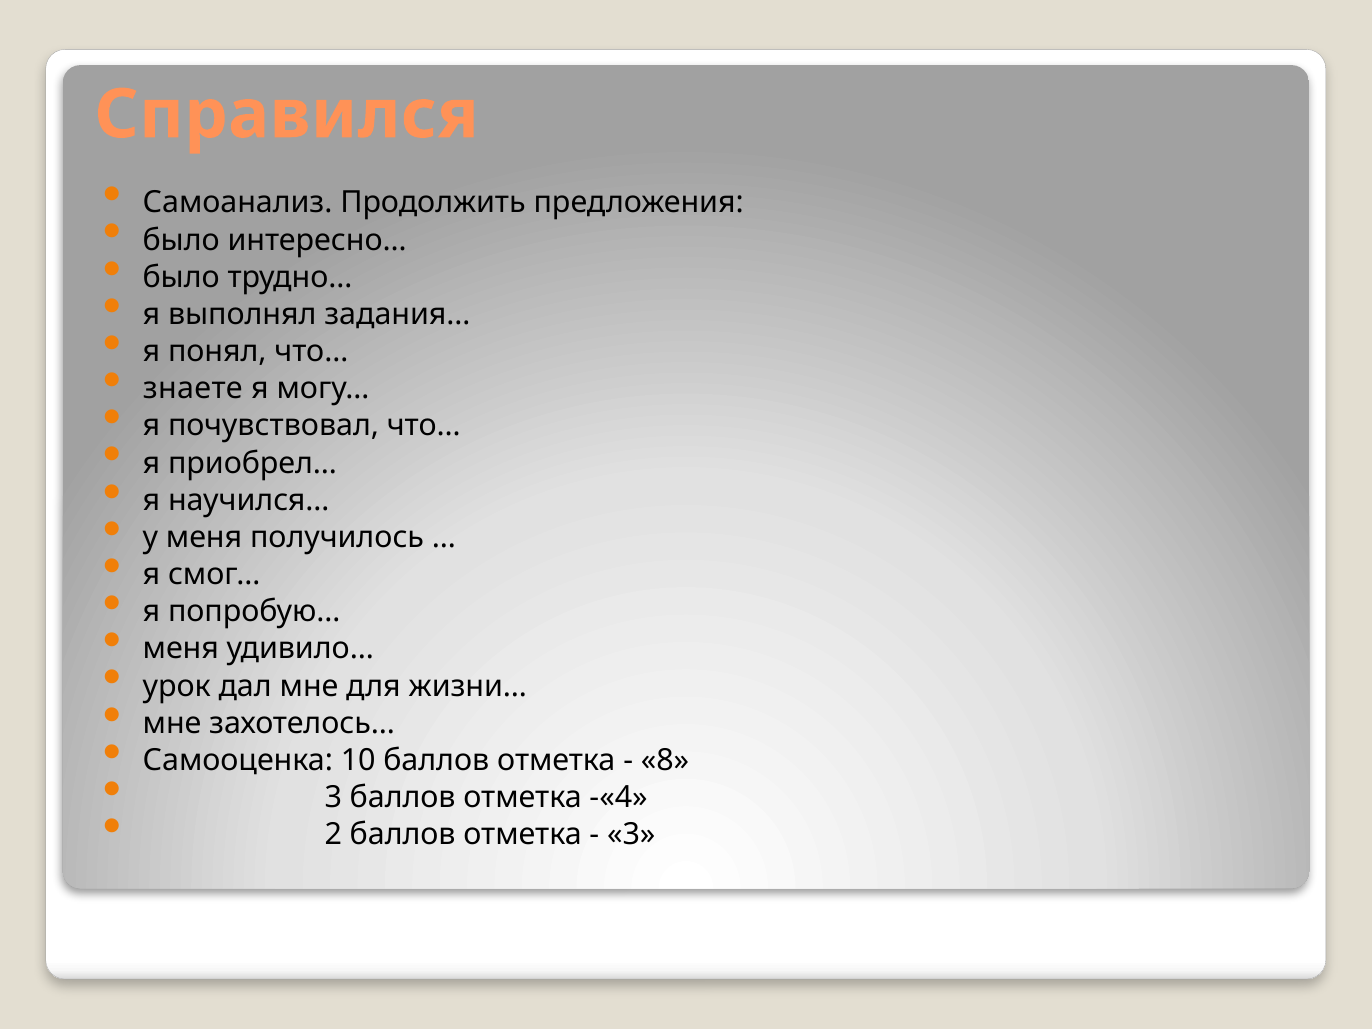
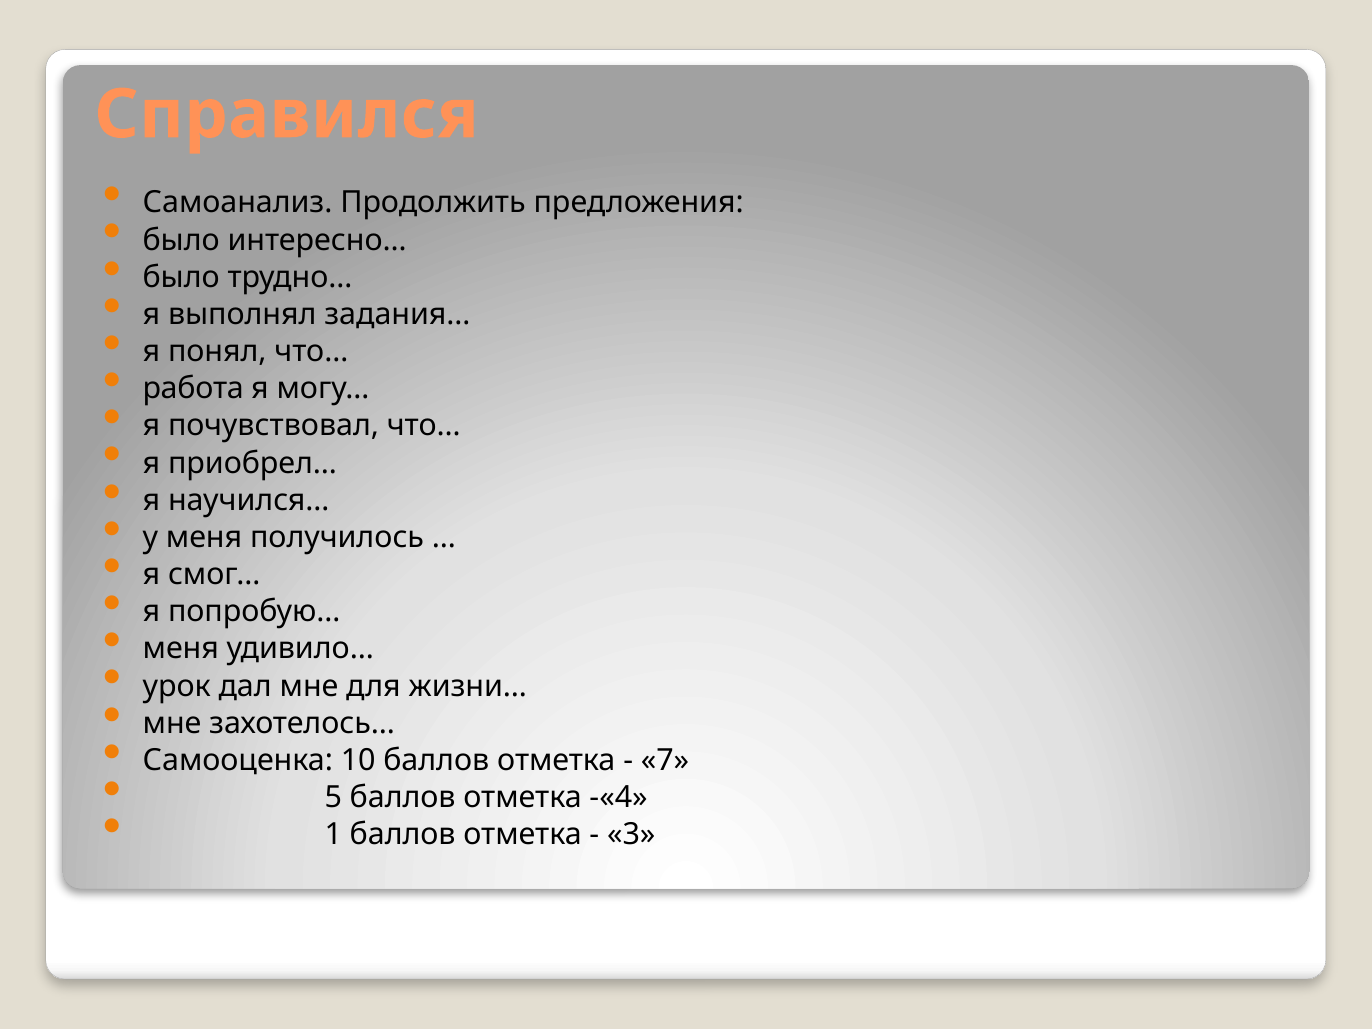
знаете: знаете -> работа (193, 389)
8: 8 -> 7 (665, 760)
3: 3 -> 5 (333, 797)
2: 2 -> 1 (333, 835)
